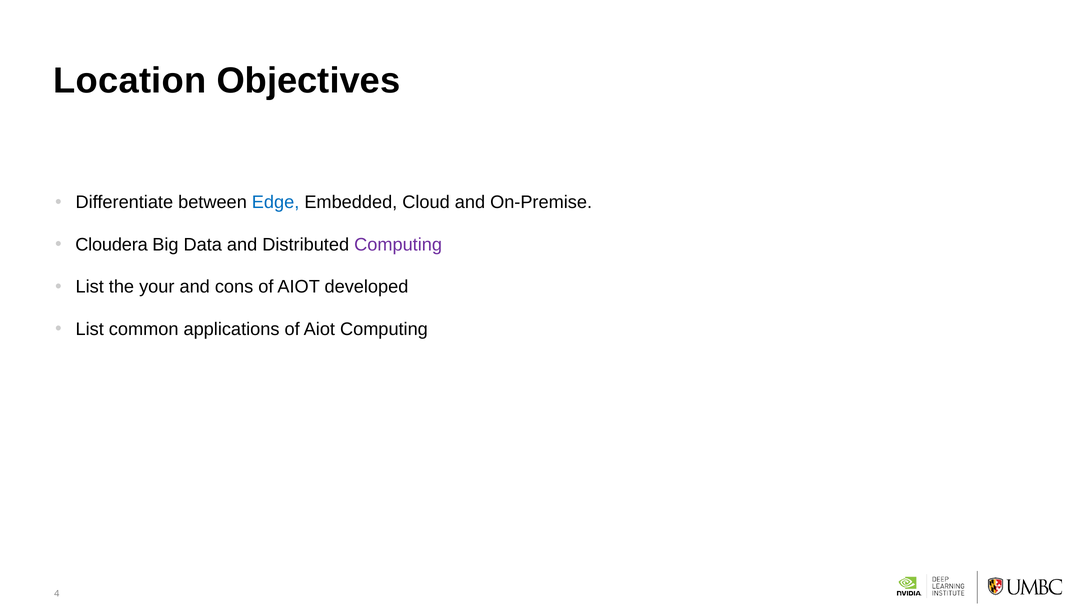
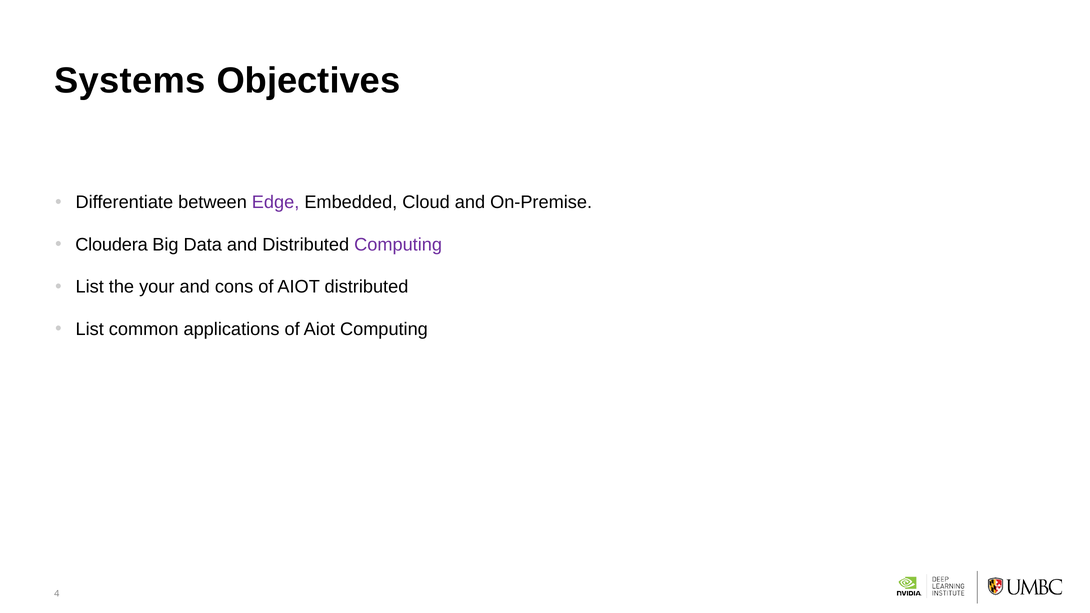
Location: Location -> Systems (130, 81)
Edge colour: blue -> purple (276, 202)
AIOT developed: developed -> distributed (366, 287)
